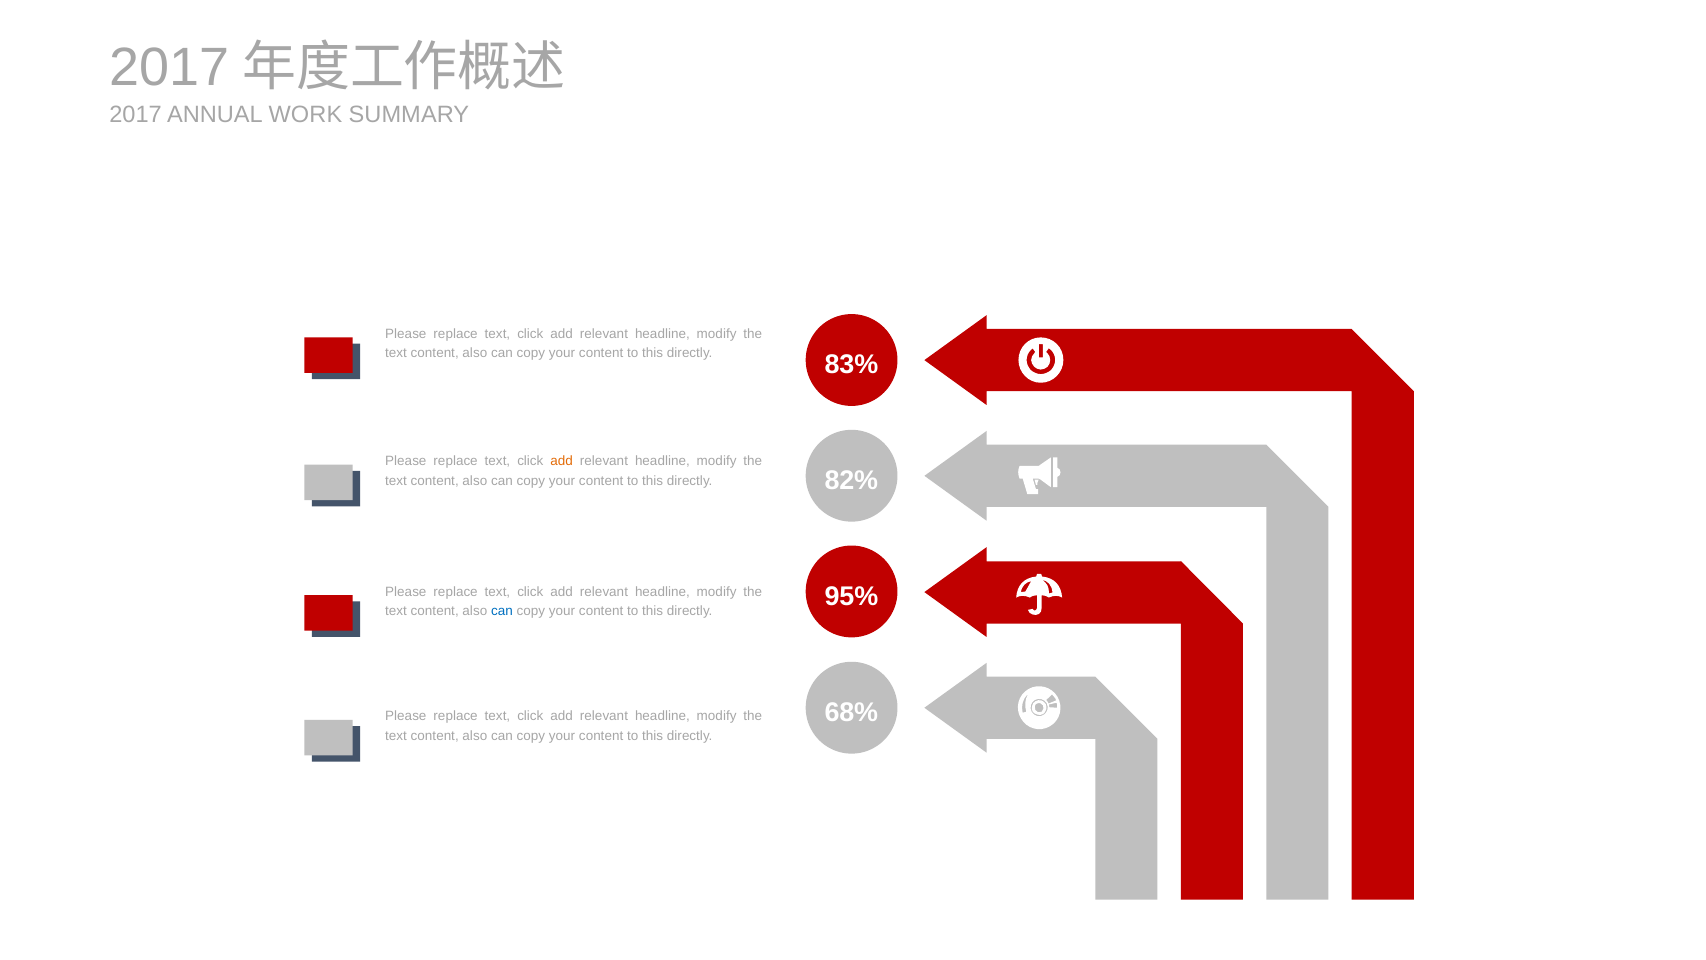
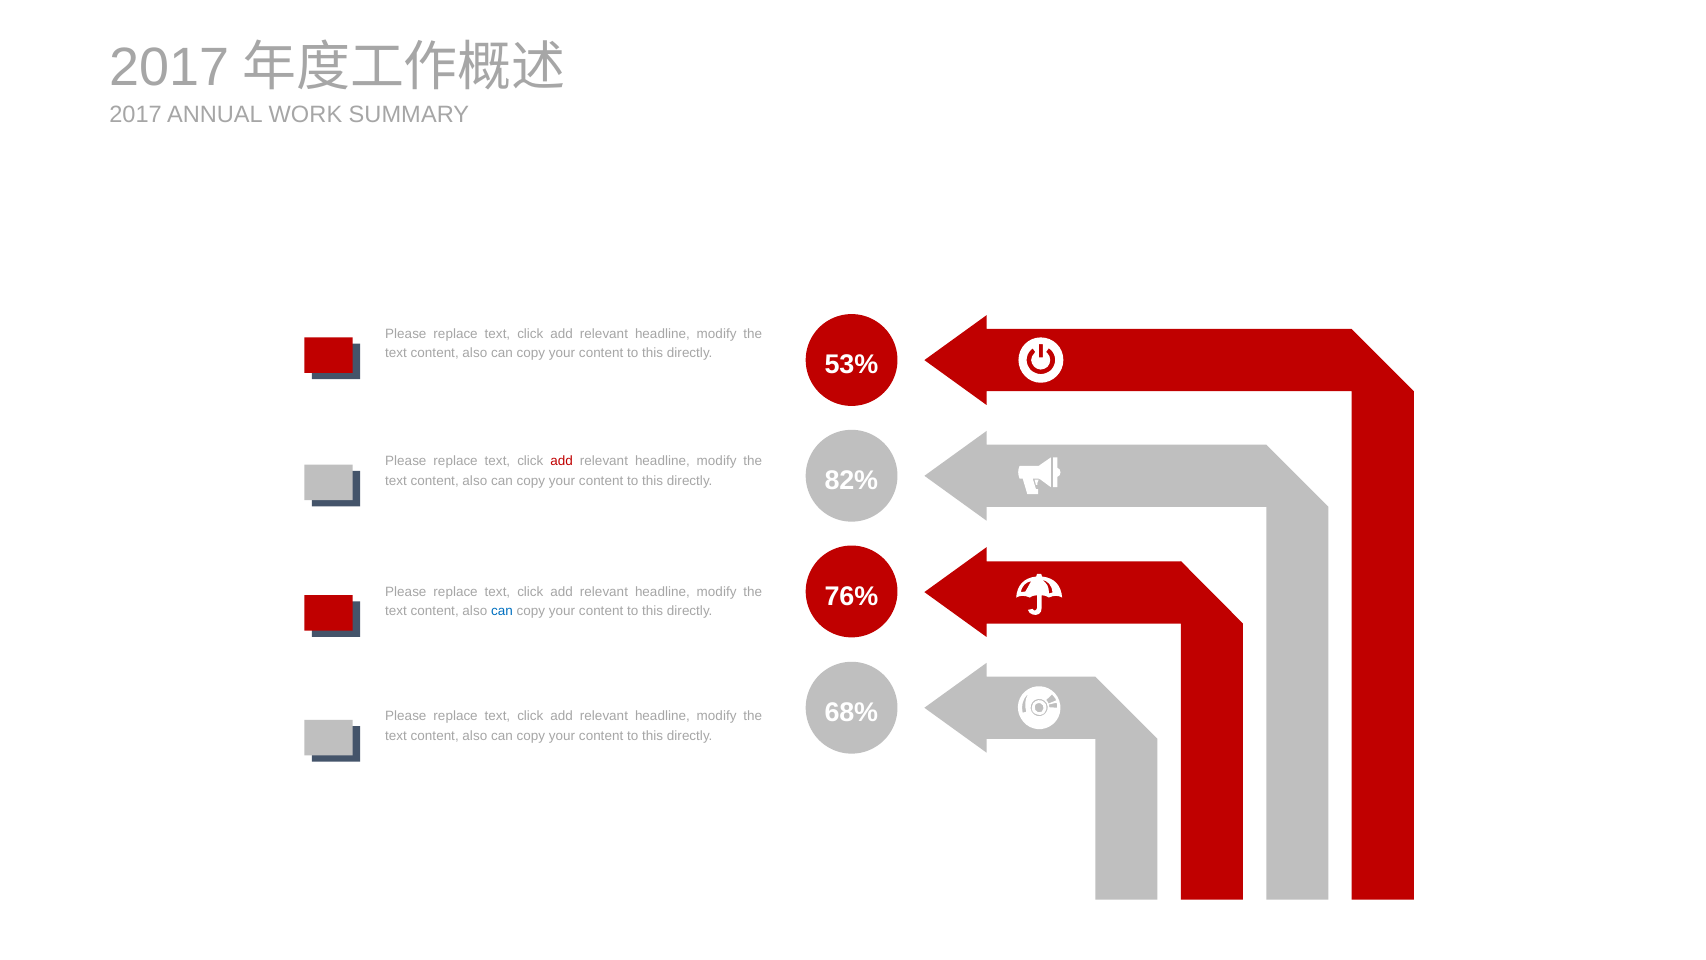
83%: 83% -> 53% (851, 365)
add colour: orange -> red (562, 461)
95%: 95% -> 76% (851, 596)
